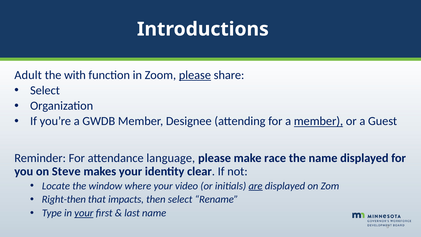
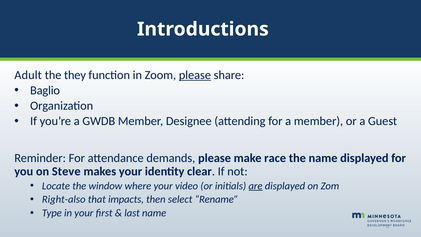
with: with -> they (75, 75)
Select: Select -> Baglio (45, 90)
member underline: present -> none (319, 121)
language: language -> demands (171, 158)
Right-then: Right-then -> Right-also (64, 199)
your underline: present -> none (84, 213)
